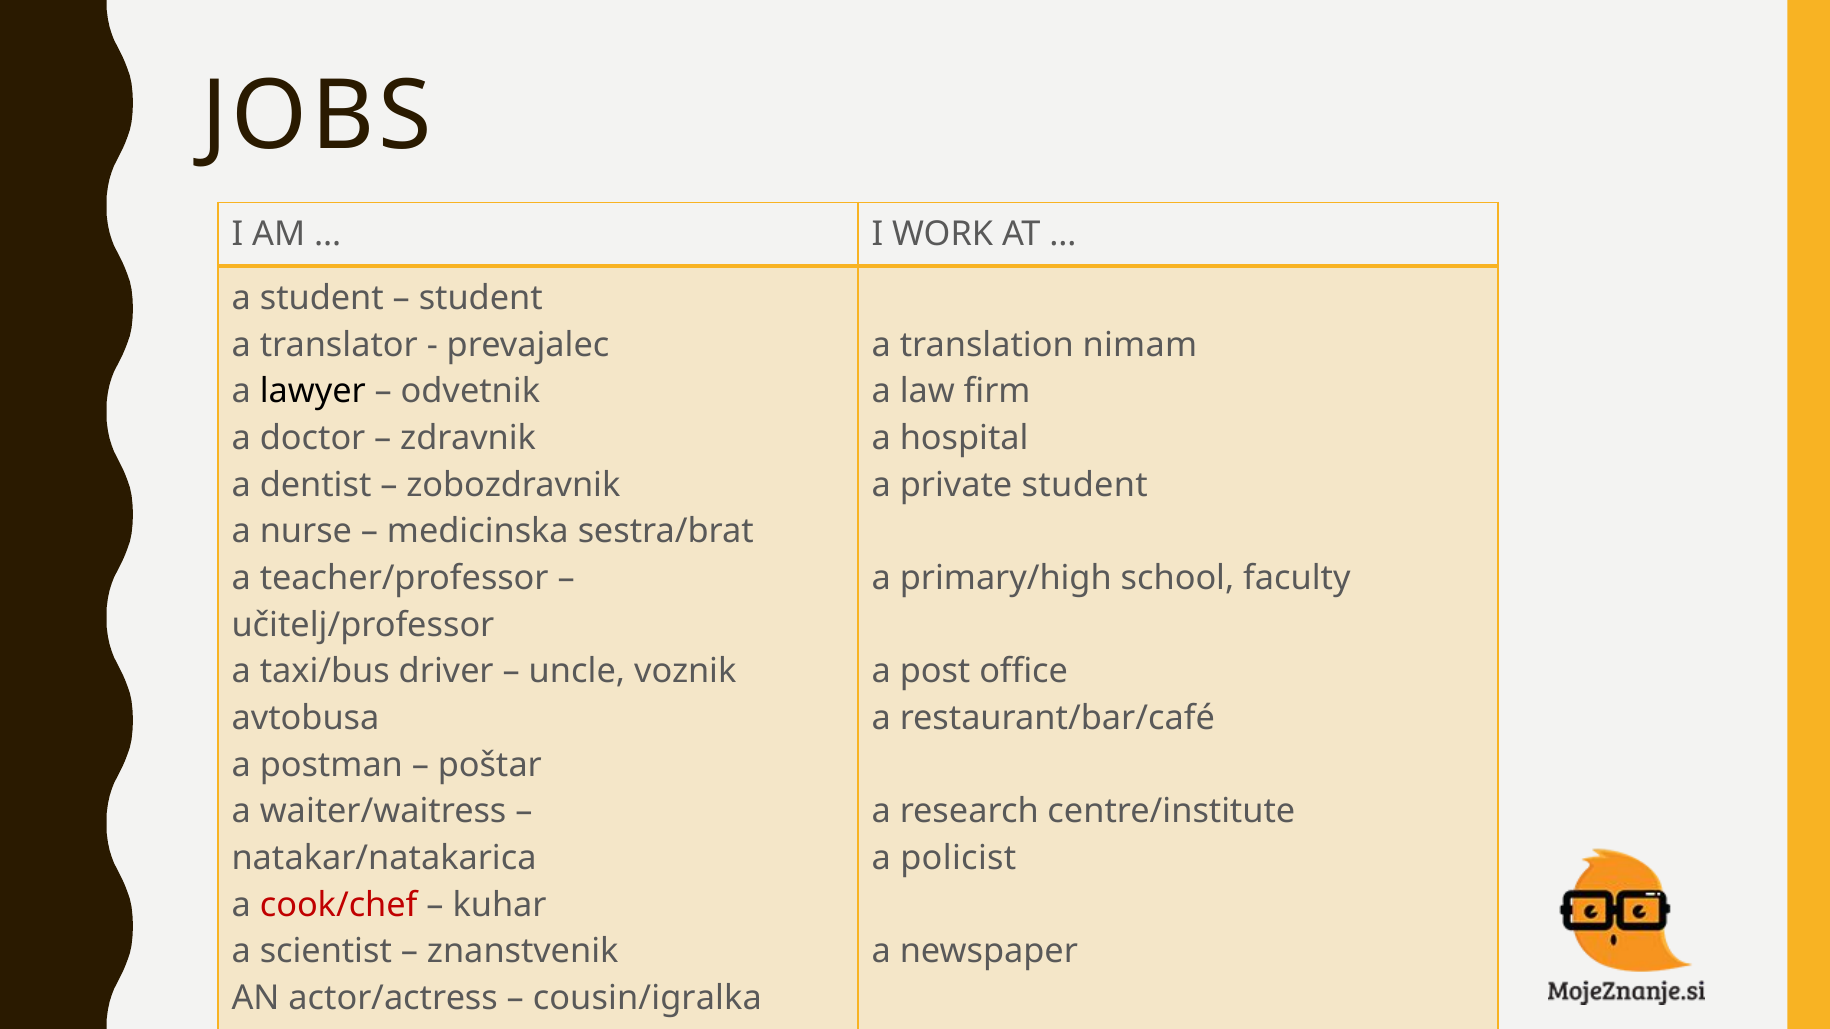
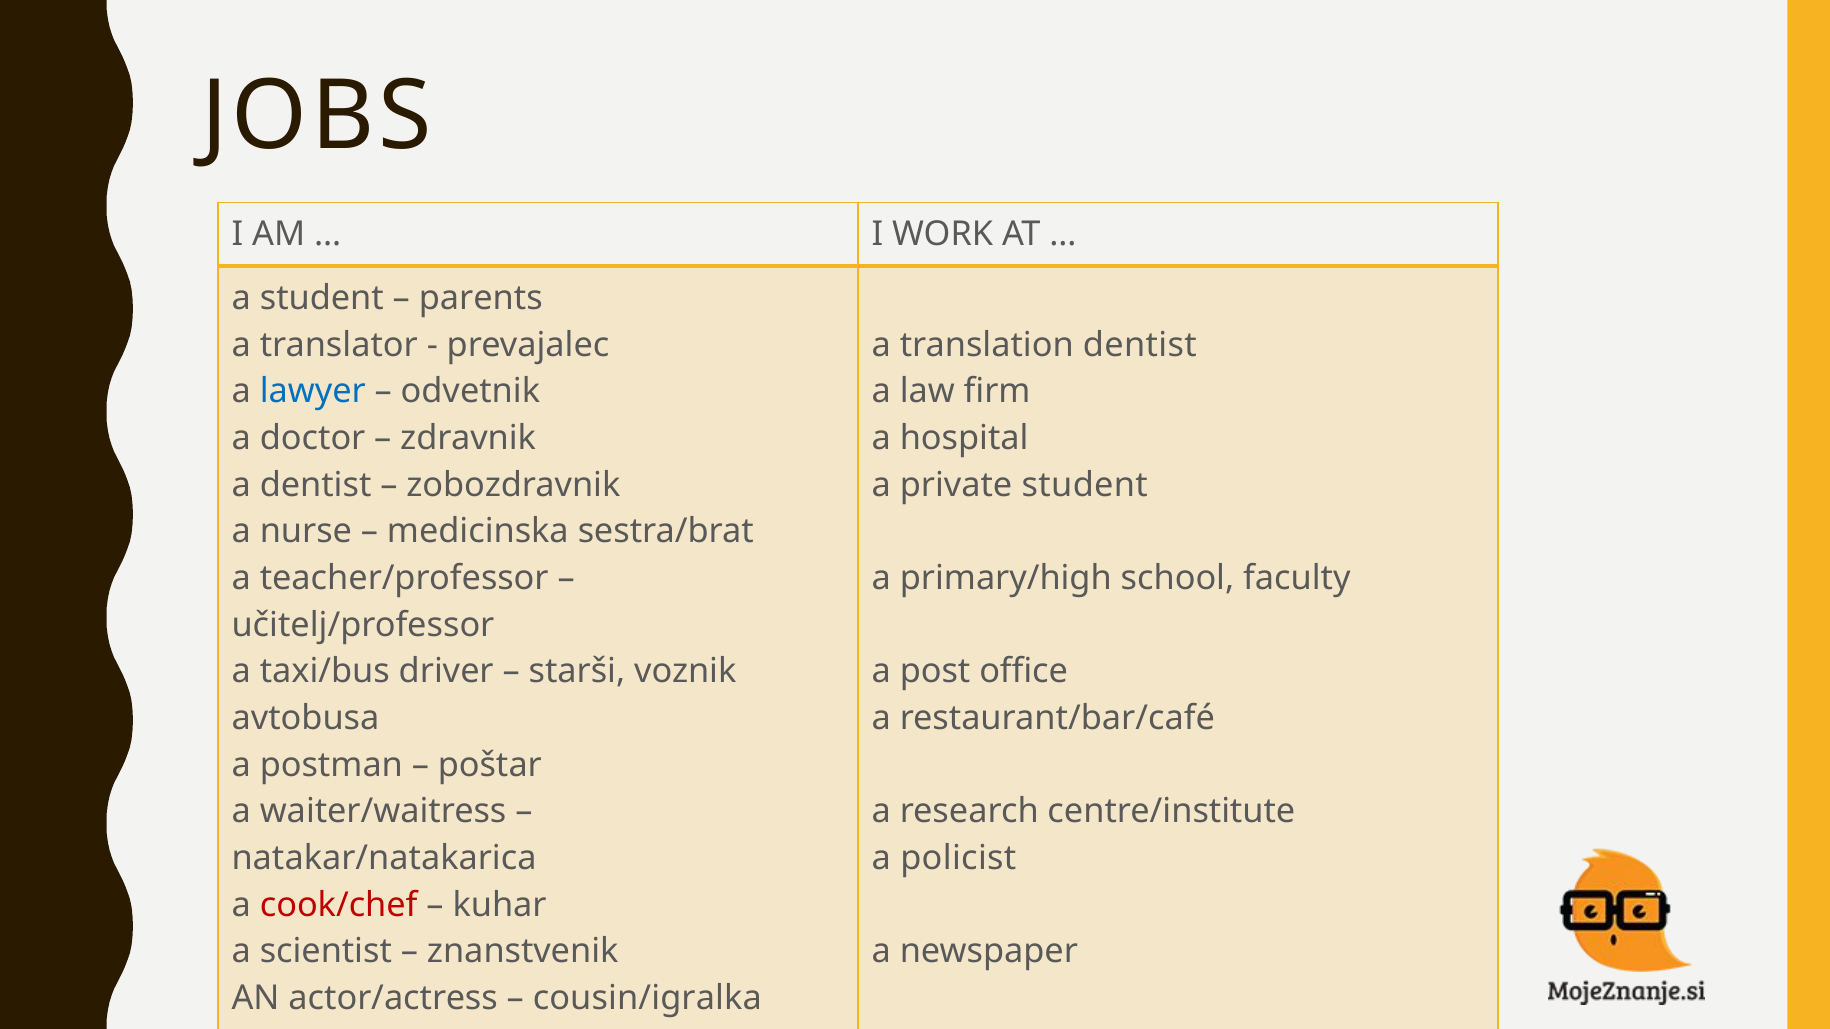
student: student -> parents (481, 298)
translation nimam: nimam -> dentist (1140, 345)
lawyer colour: black -> blue (313, 392)
uncle: uncle -> starši (577, 672)
